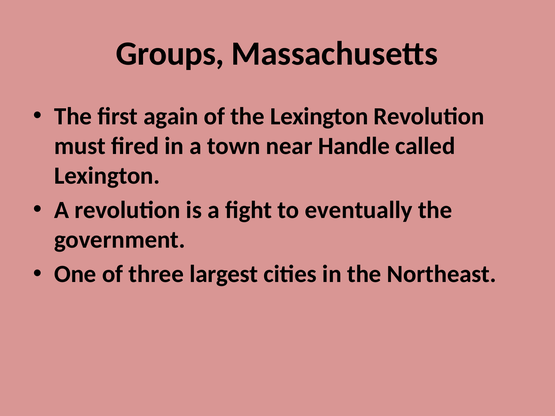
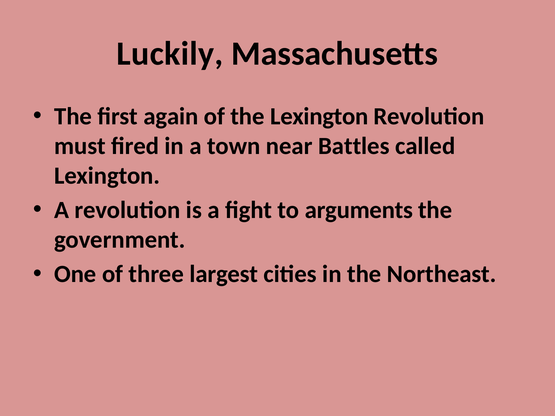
Groups: Groups -> Luckily (170, 54)
Handle: Handle -> Battles (354, 146)
eventually: eventually -> arguments (359, 210)
